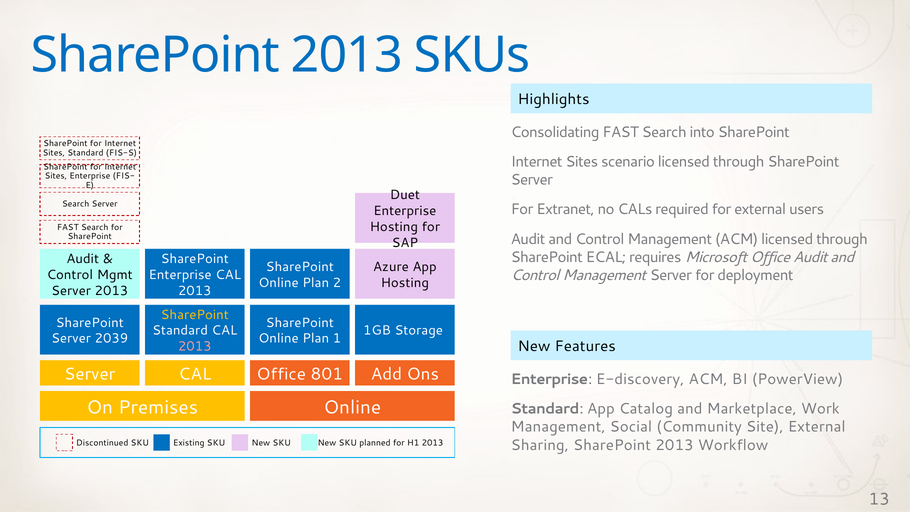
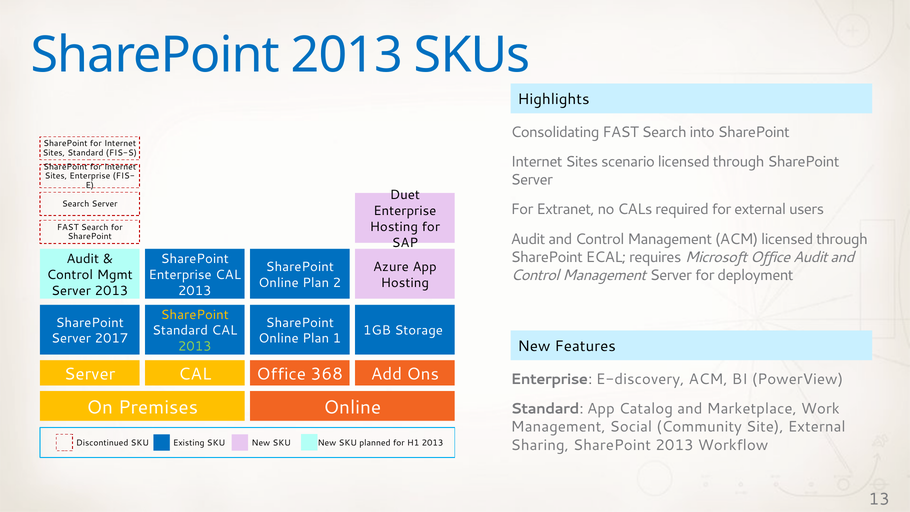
2039: 2039 -> 2017 (111, 338)
2013 colour: pink -> light green (195, 346)
801: 801 -> 368 (327, 374)
